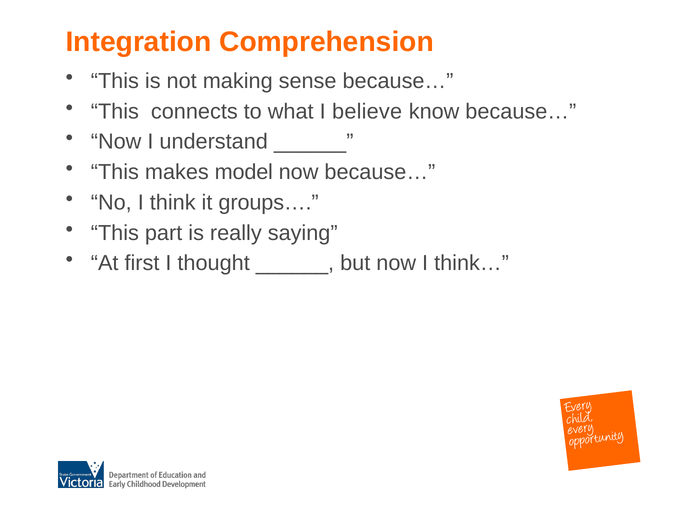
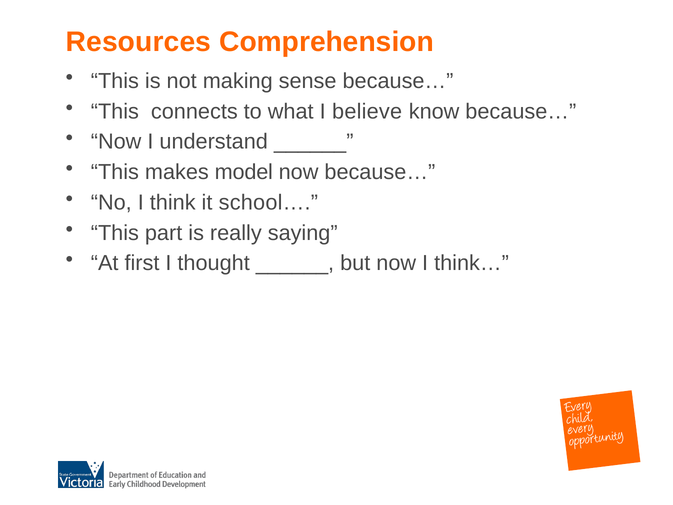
Integration: Integration -> Resources (138, 42)
groups…: groups… -> school… (268, 202)
